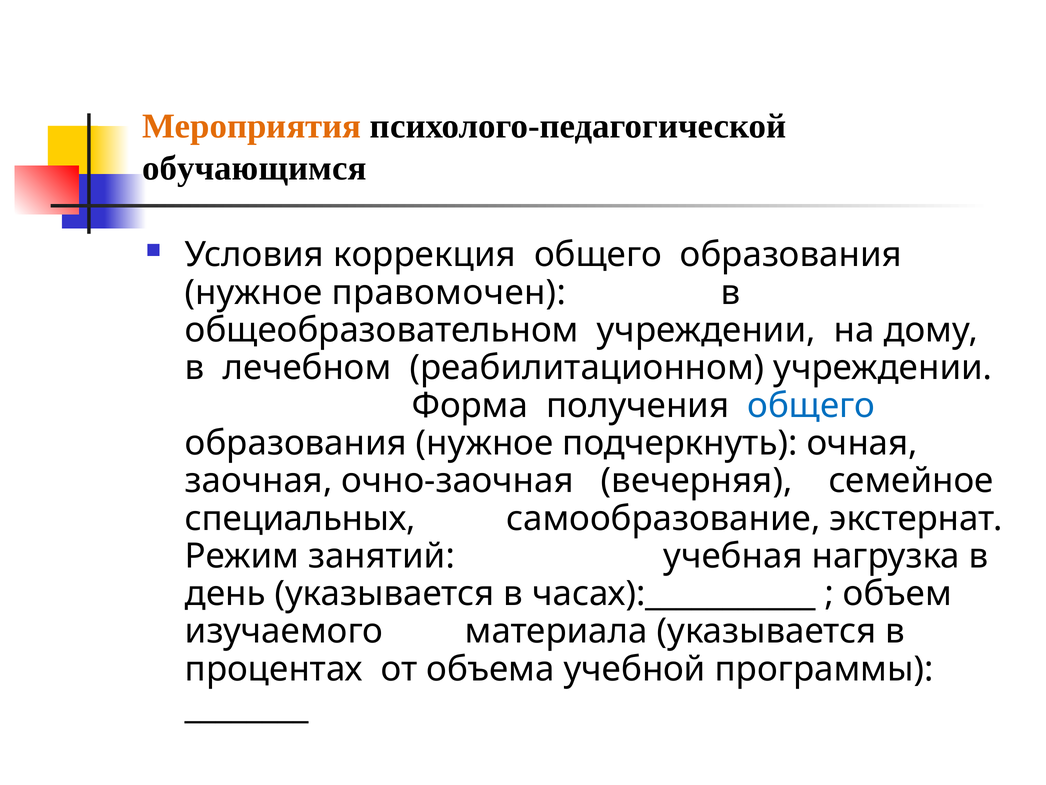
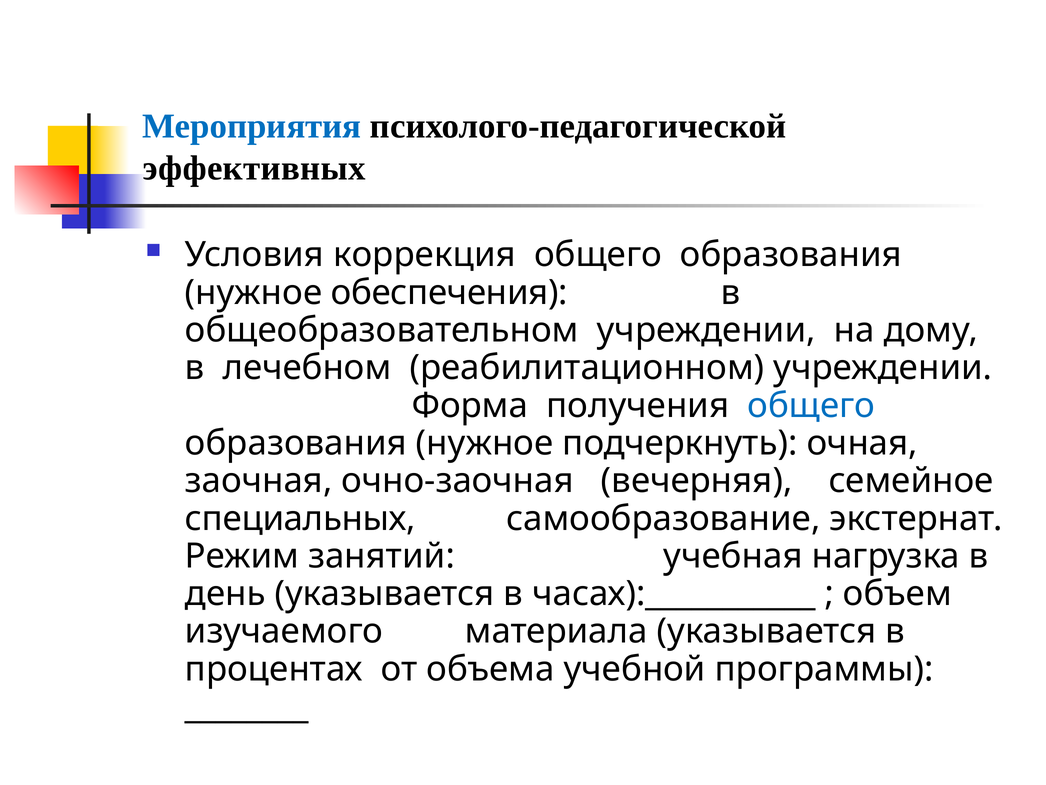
Мероприятия colour: orange -> blue (252, 126)
обучающимся: обучающимся -> эффективных (254, 168)
правомочен: правомочен -> обеспечения (449, 292)
